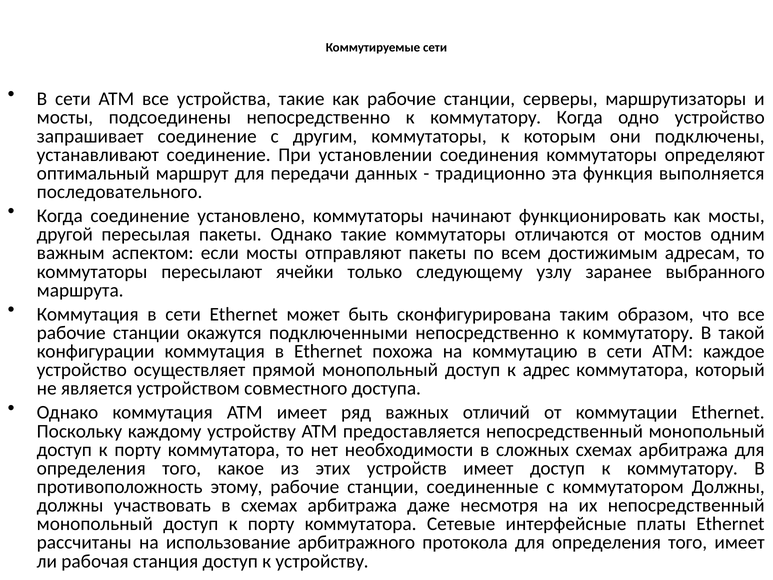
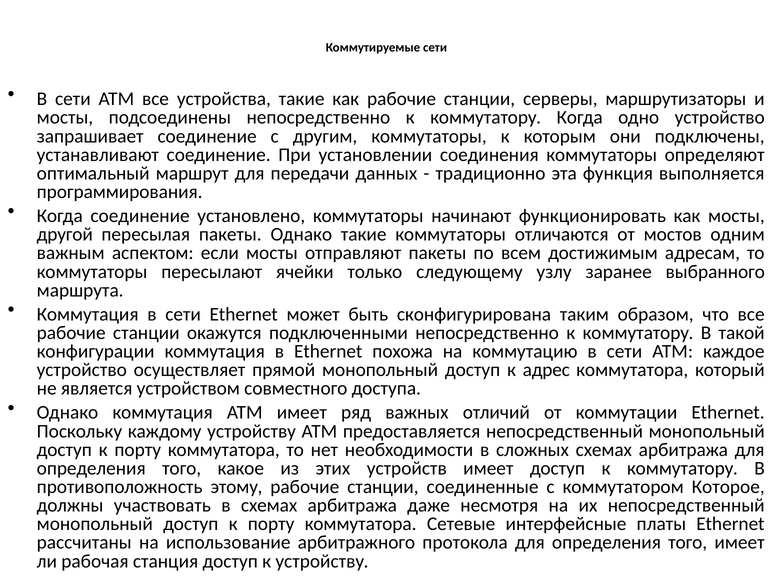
последовательного: последовательного -> программирования (120, 192)
коммутатором Должны: Должны -> Которое (728, 487)
